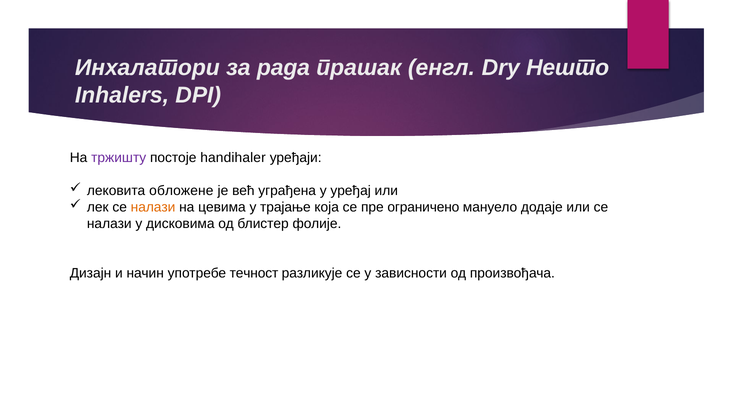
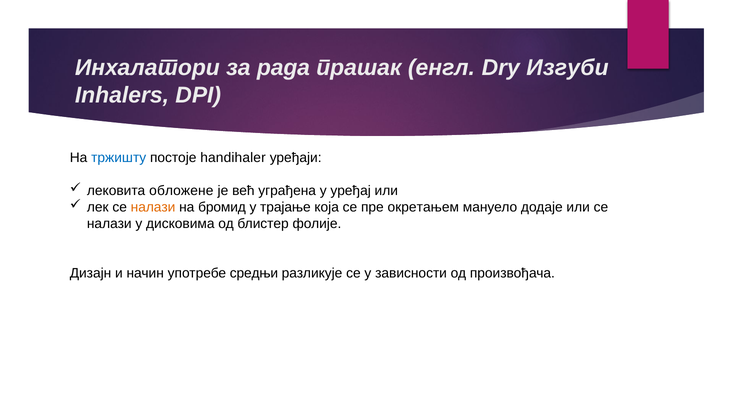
Нешто: Нешто -> Изгуби (567, 68)
тржишту colour: purple -> blue (119, 158)
цевима: цевима -> бромид (222, 208)
ограничено: ограничено -> окретањем (423, 208)
течност: течност -> средњи (254, 273)
